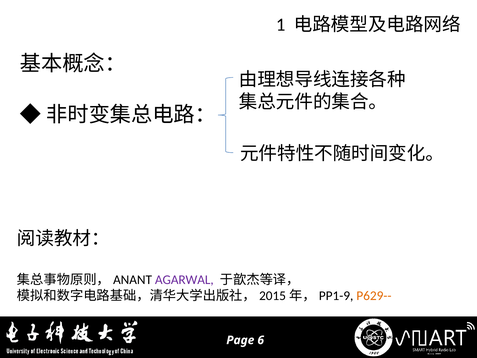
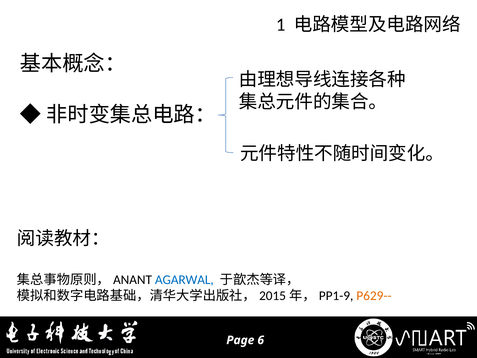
AGARWAL colour: purple -> blue (184, 280)
